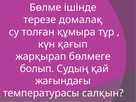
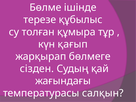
домалақ: домалақ -> құбылыс (81, 20)
болып: болып -> сізден (37, 69)
